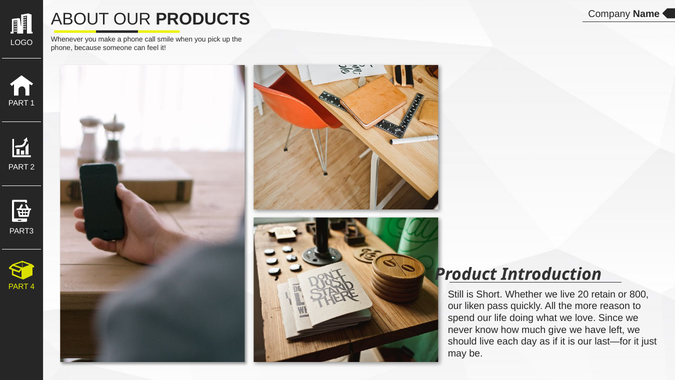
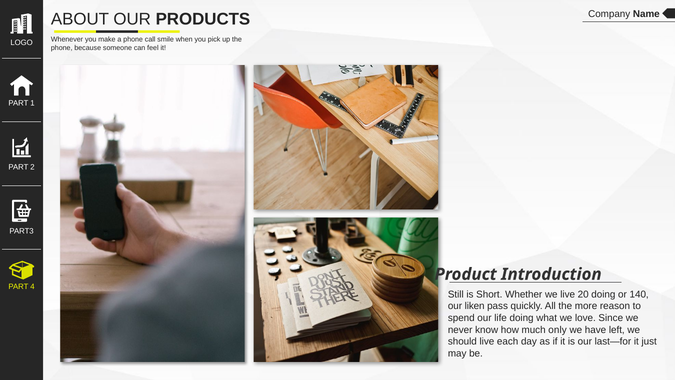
20 retain: retain -> doing (603, 294)
800: 800 -> 140 (639, 294)
give: give -> only (558, 330)
